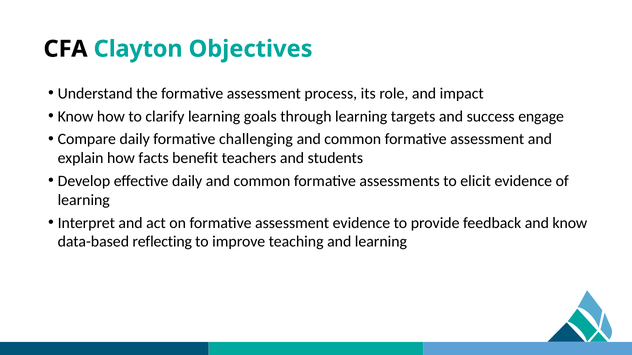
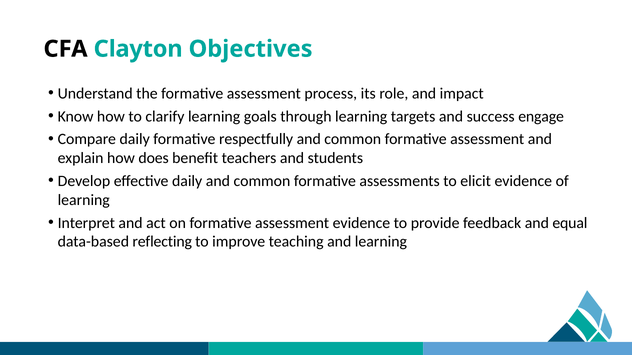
challenging: challenging -> respectfully (256, 139)
facts: facts -> does (154, 158)
and know: know -> equal (570, 223)
